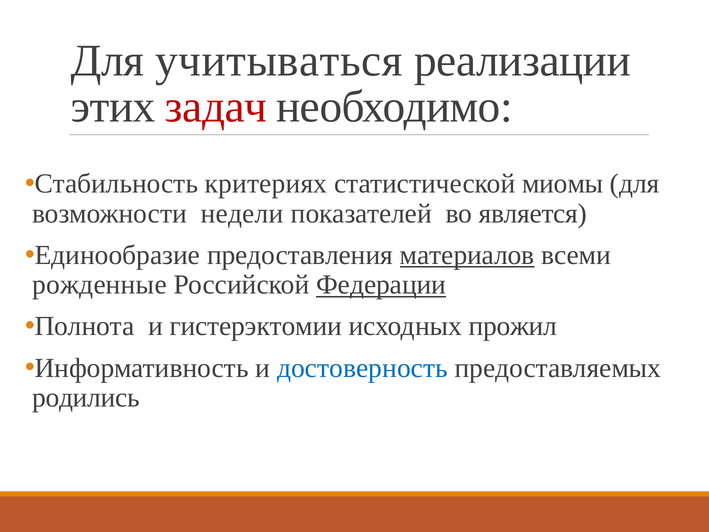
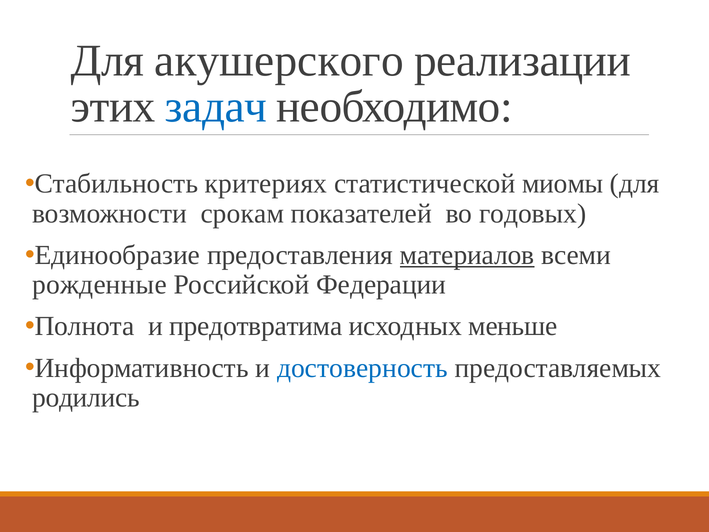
учитываться: учитываться -> акушерского (279, 61)
задач colour: red -> blue (216, 107)
недели: недели -> срокам (242, 213)
является: является -> годовых (533, 213)
Федерации underline: present -> none (381, 285)
гистерэктомии: гистерэктомии -> предотвратима (256, 326)
прожил: прожил -> меньше (513, 326)
